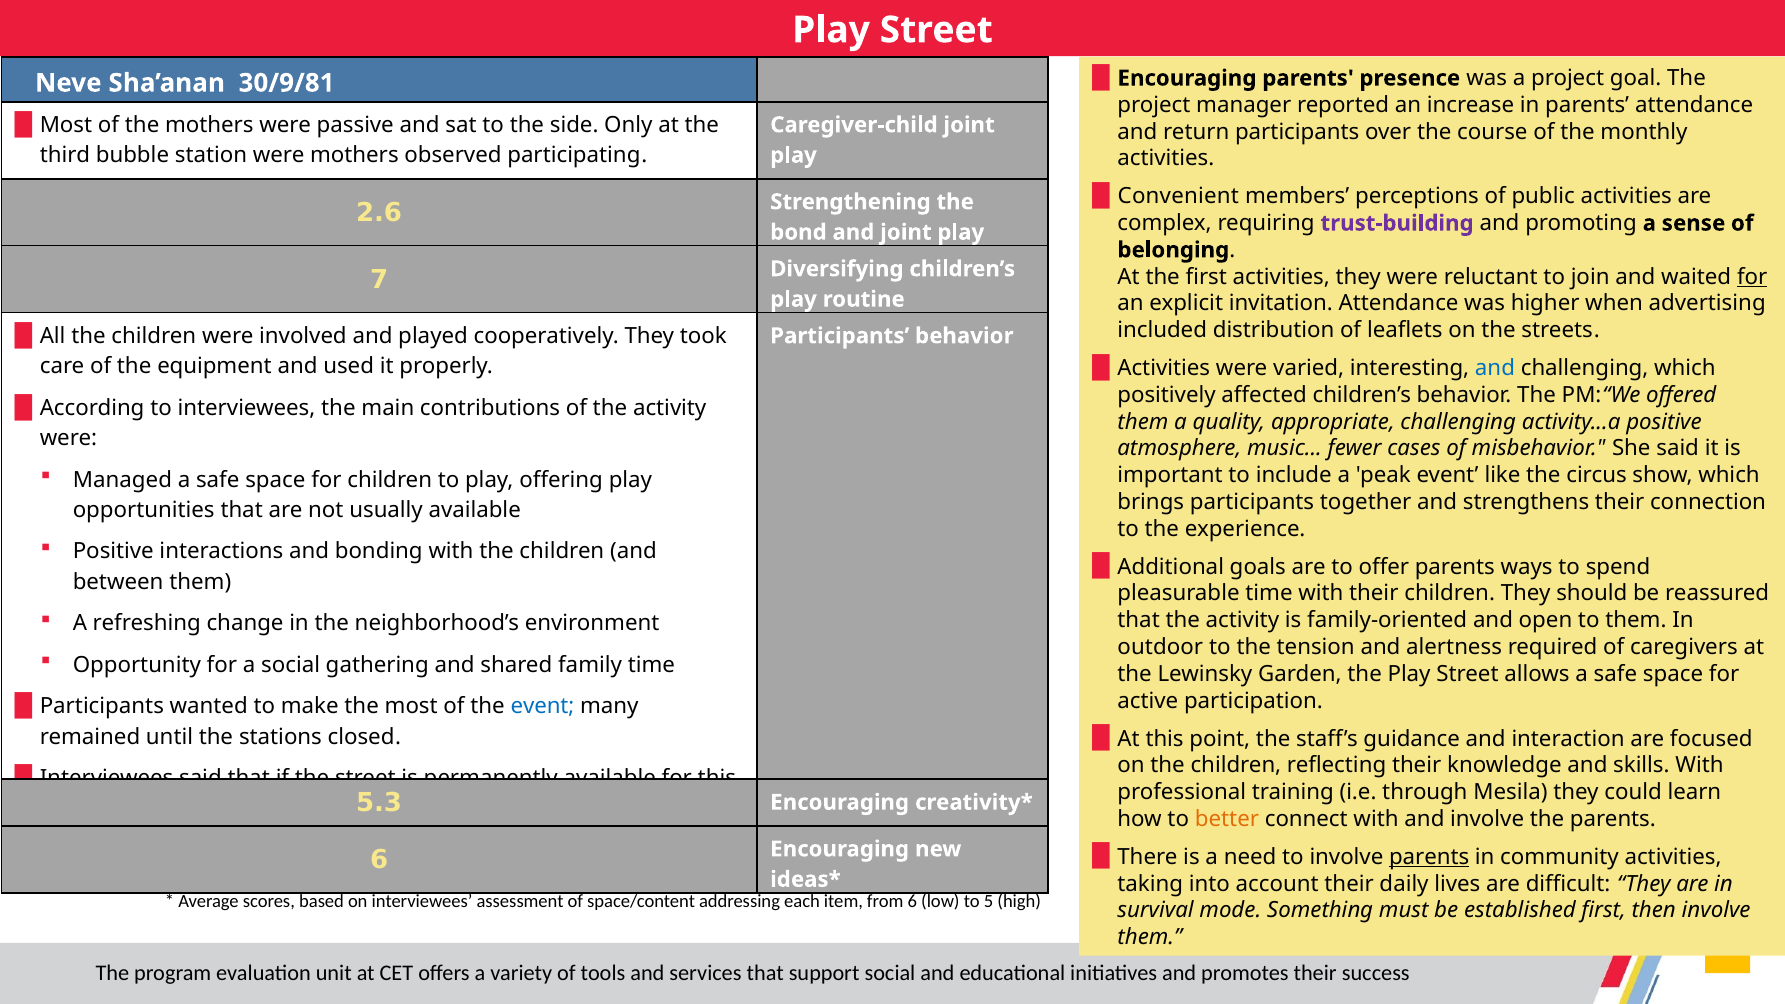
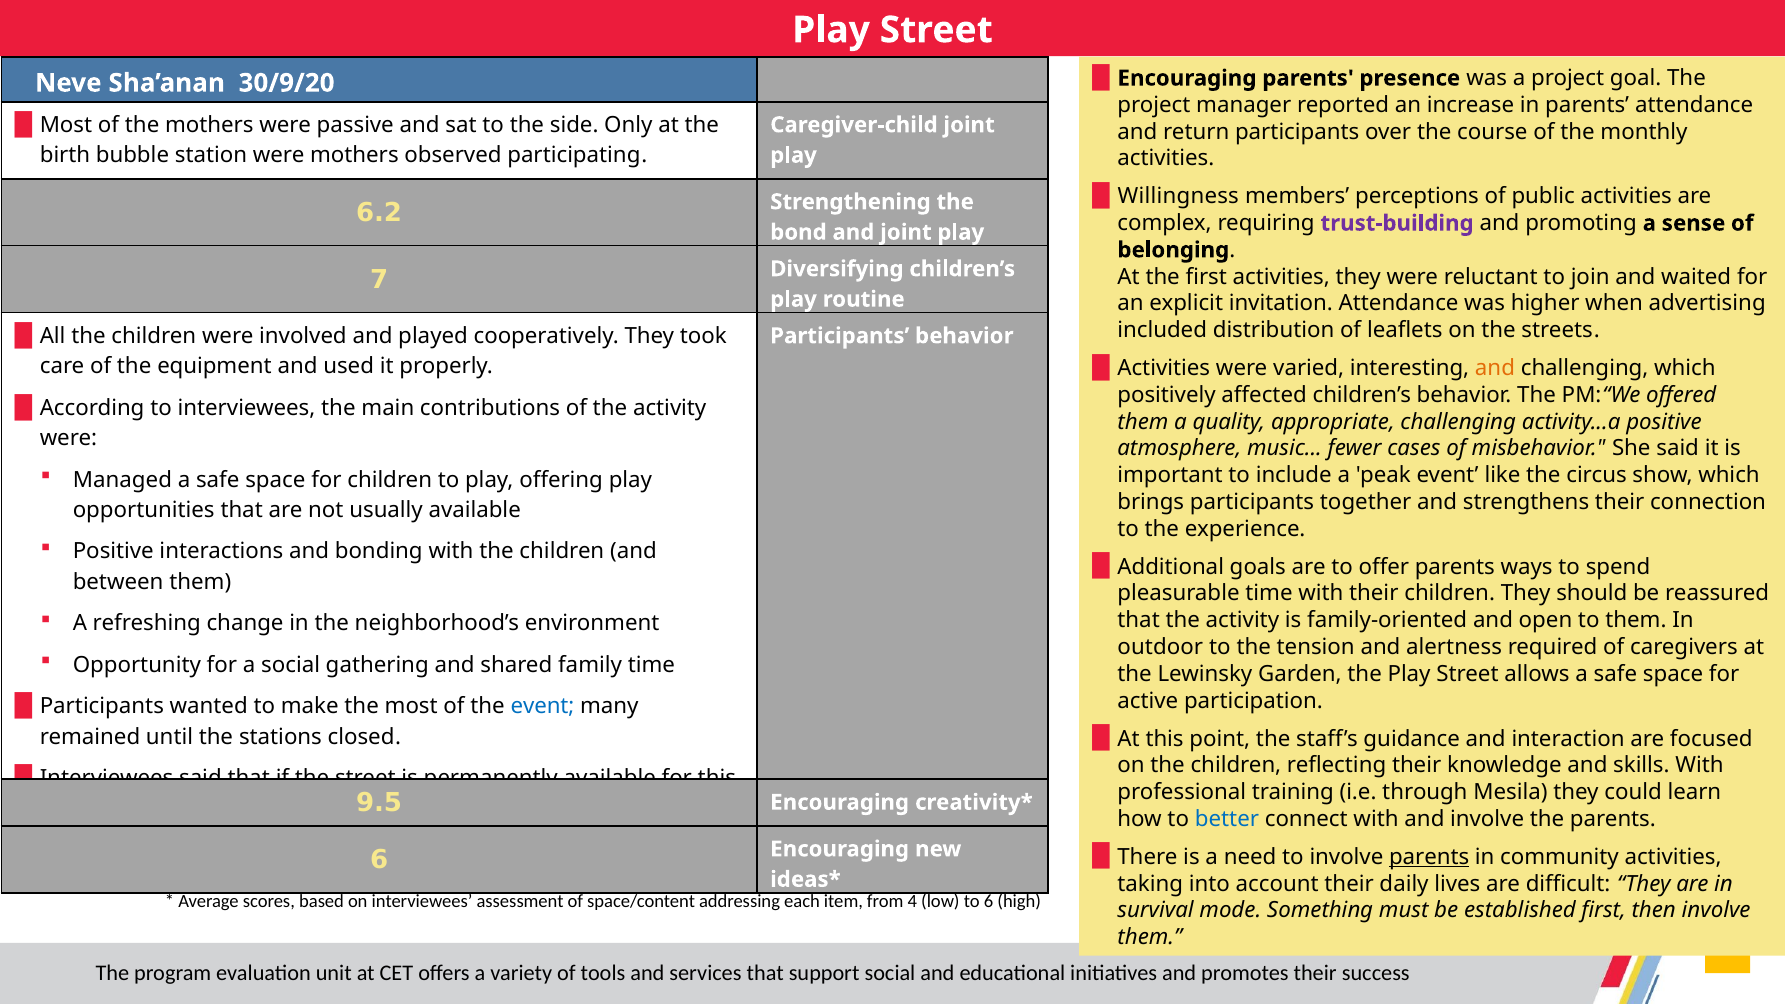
30/9/81: 30/9/81 -> 30/9/20 (287, 83)
third: third -> birth (65, 155)
Convenient: Convenient -> Willingness (1178, 196)
2.6: 2.6 -> 6.2 (379, 213)
for underline: present -> none (1752, 277)
and colour: blue -> orange (1495, 368)
5.3: 5.3 -> 9.5 (379, 803)
better colour: orange -> blue (1227, 819)
from 6: 6 -> 4 (912, 902)
to 5: 5 -> 6 (989, 902)
